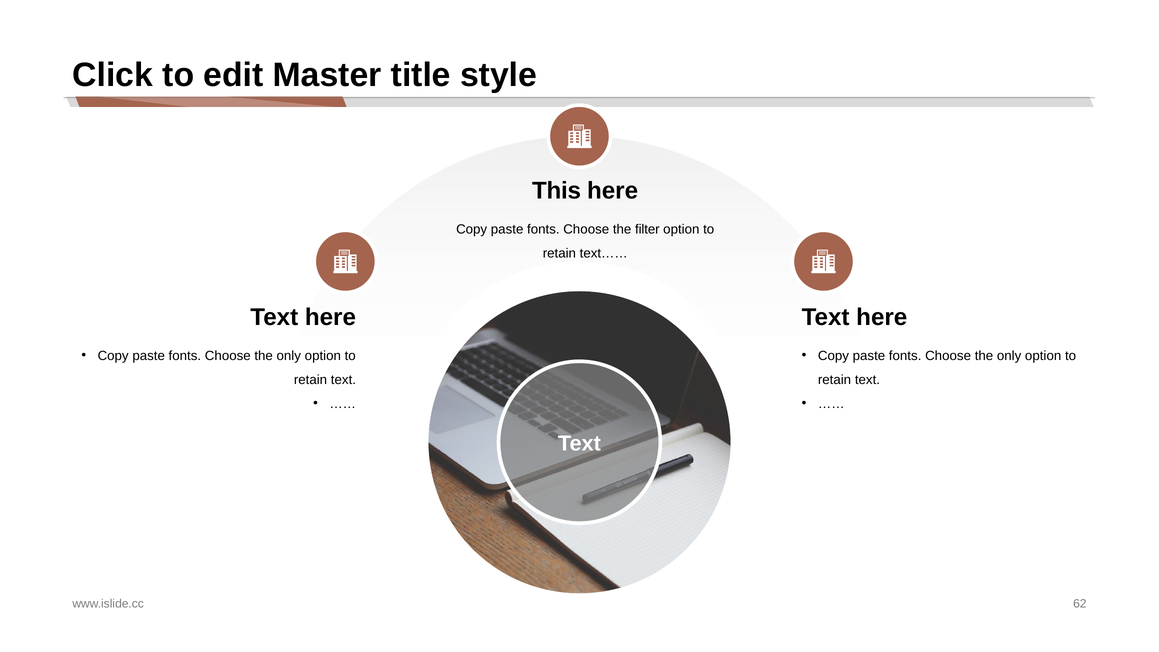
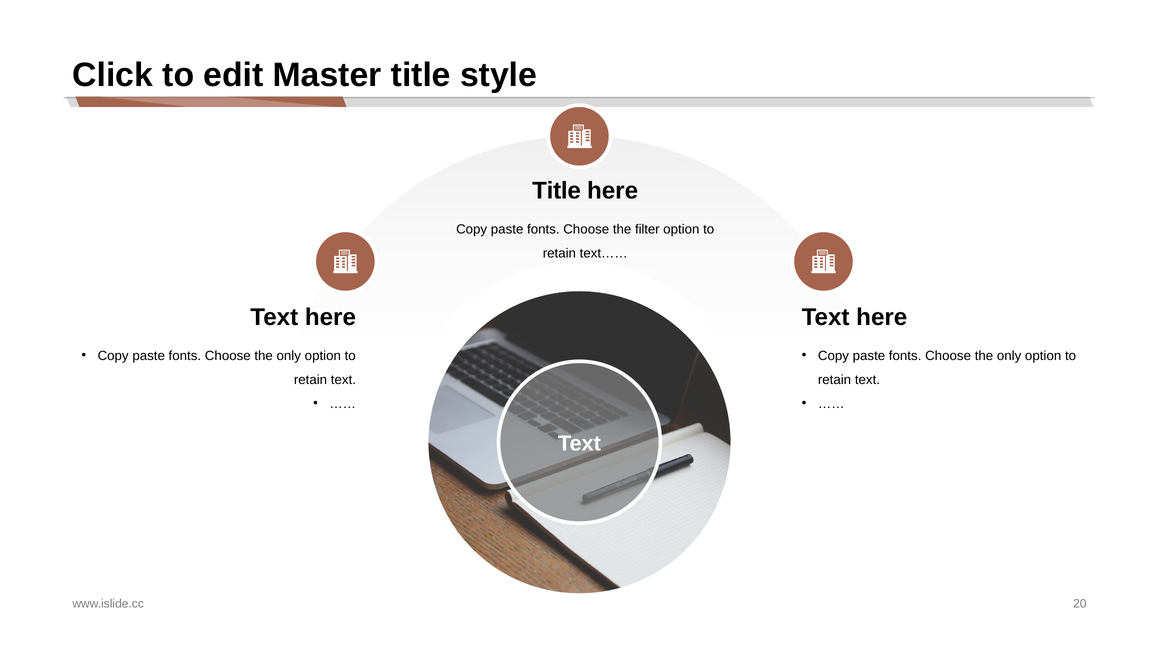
This: This -> Title (557, 191)
62: 62 -> 20 (1080, 604)
